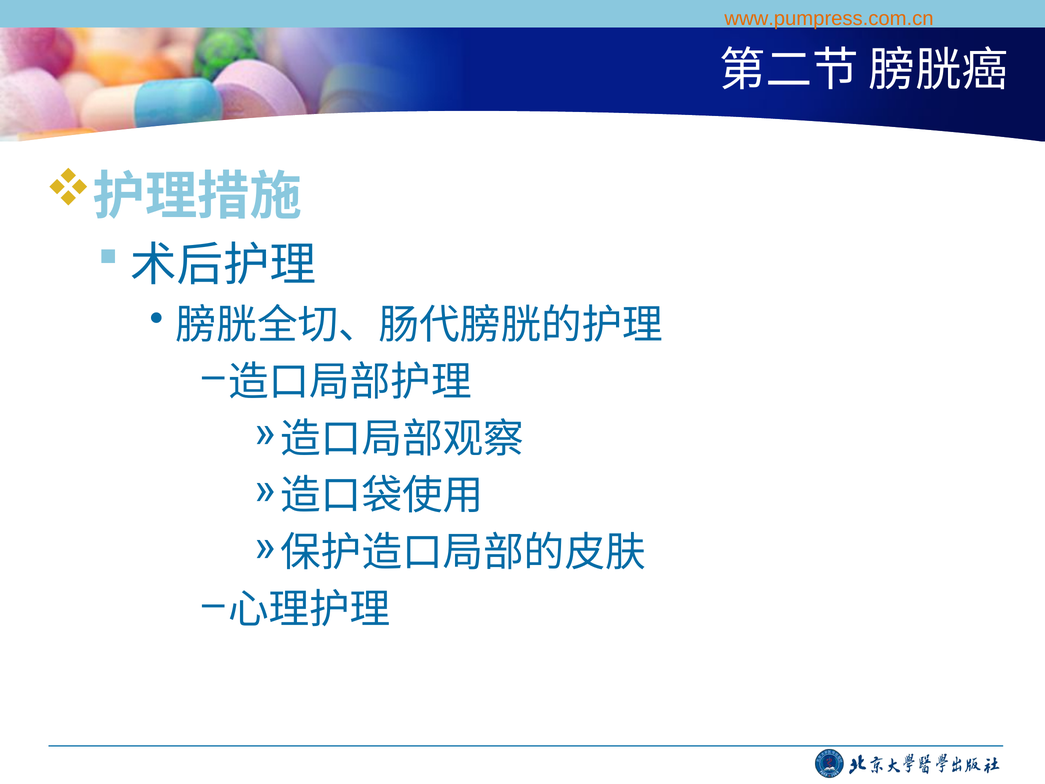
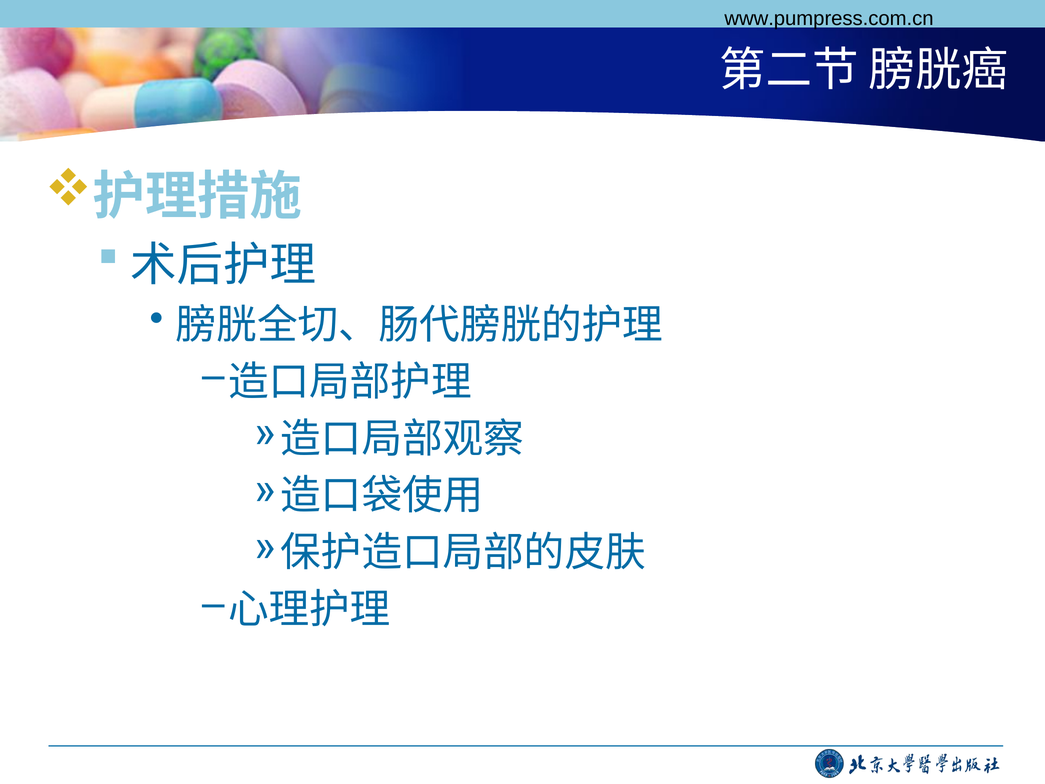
www.pumpress.com.cn colour: orange -> black (829, 19)
